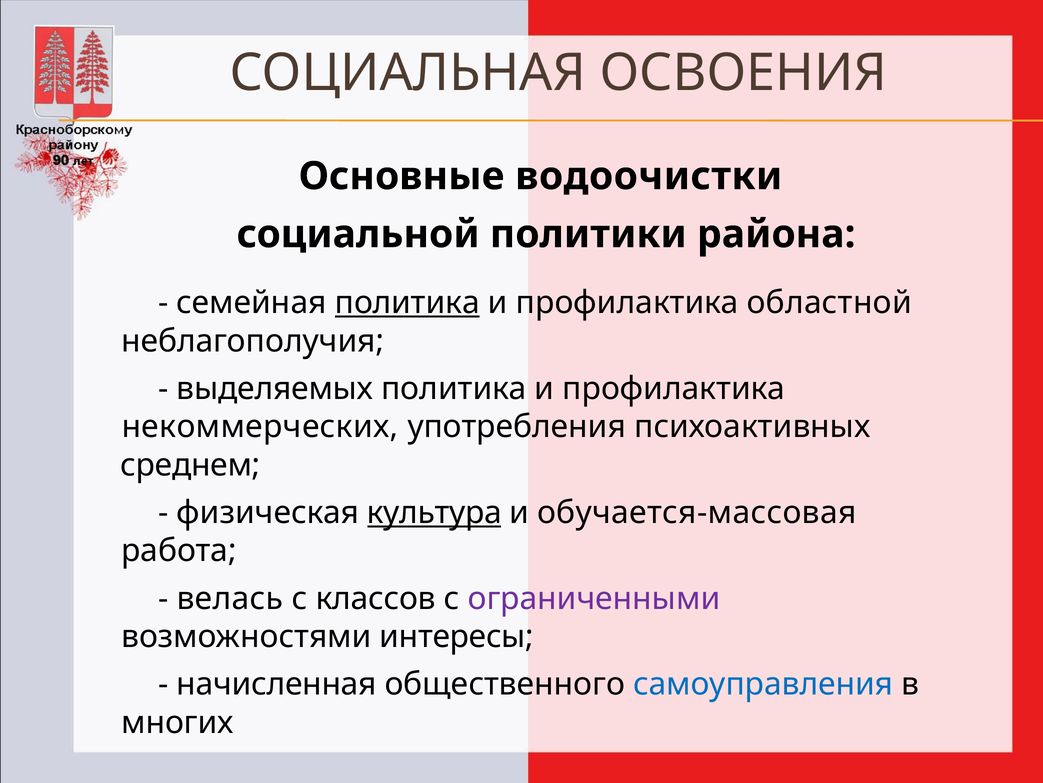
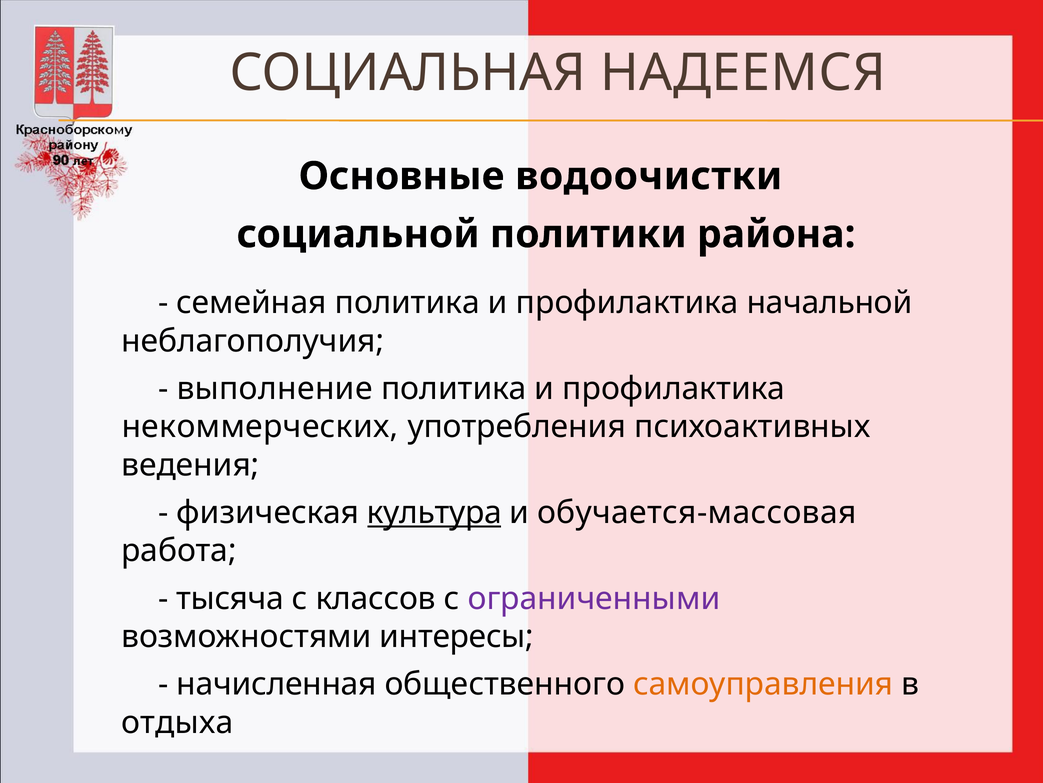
ОСВОЕНИЯ: ОСВОЕНИЯ -> НАДЕЕМСЯ (743, 73)
политика underline: present -> none (407, 303)
областной: областной -> начальной (829, 303)
выделяемых: выделяемых -> выполнение (275, 388)
среднем: среднем -> ведения (190, 465)
велась: велась -> тысяча (230, 598)
самоуправления colour: blue -> orange (763, 684)
многих: многих -> отдыха (177, 722)
